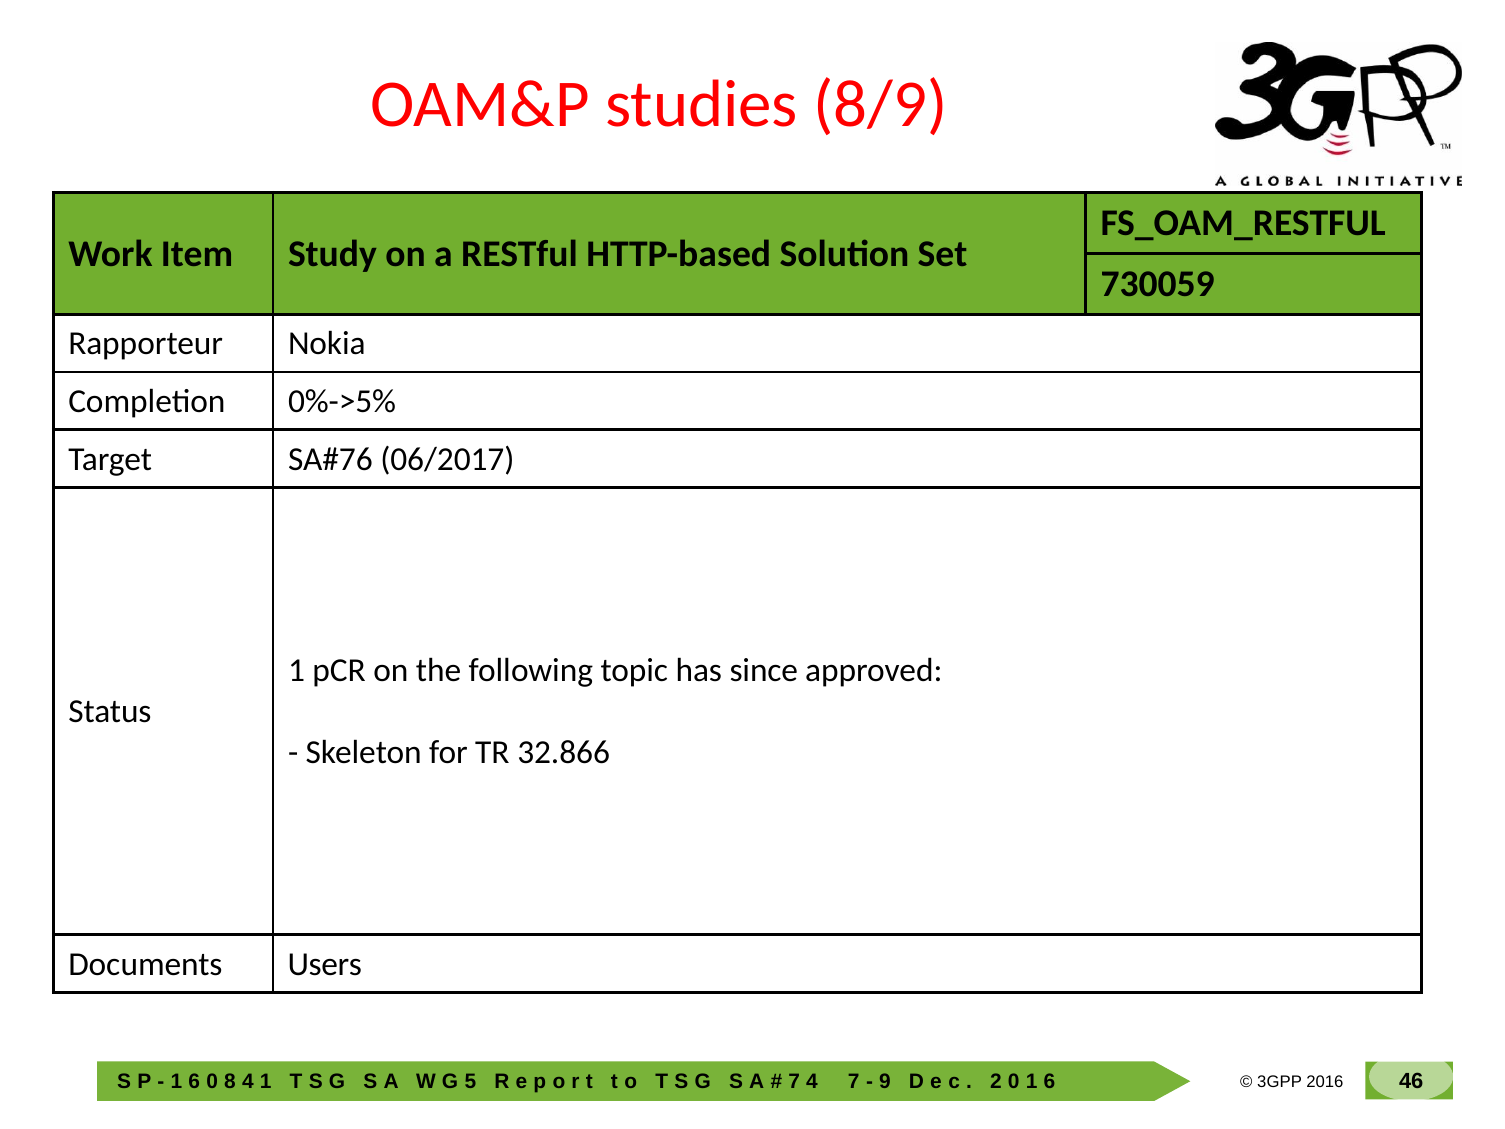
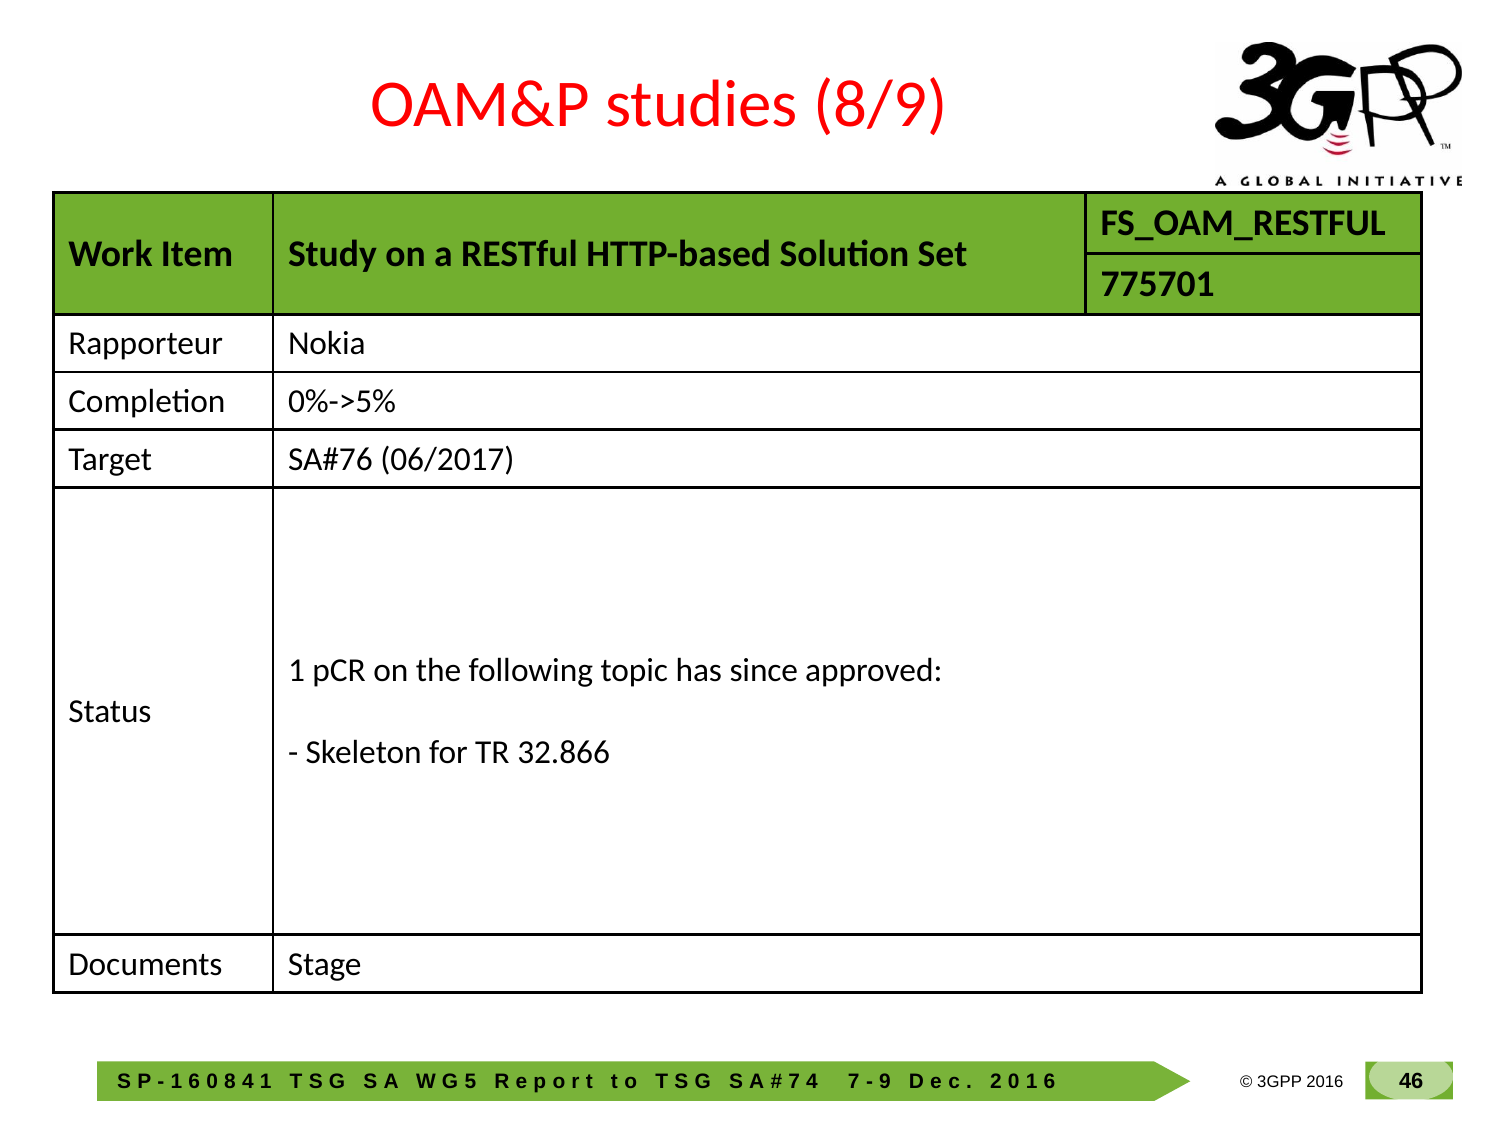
730059: 730059 -> 775701 (1158, 284)
Users: Users -> Stage (325, 964)
